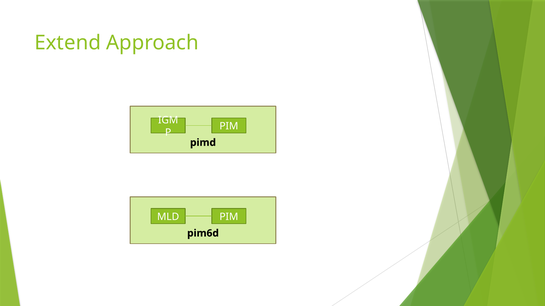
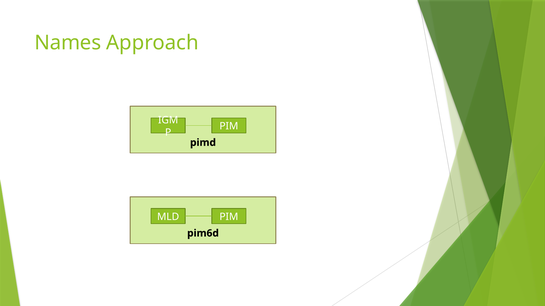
Extend: Extend -> Names (68, 43)
